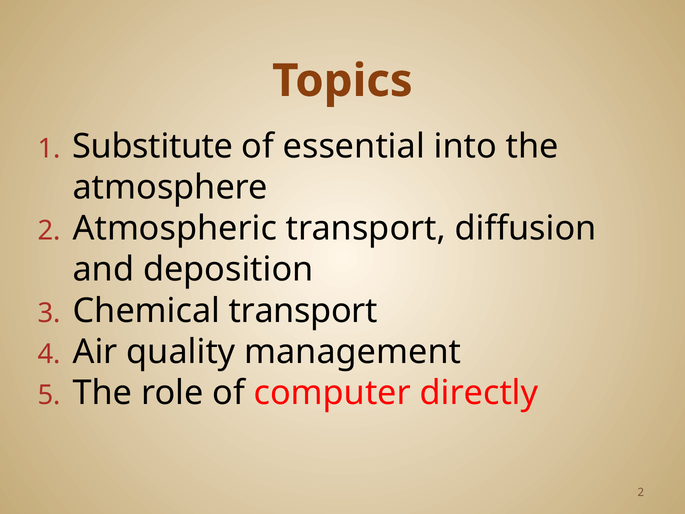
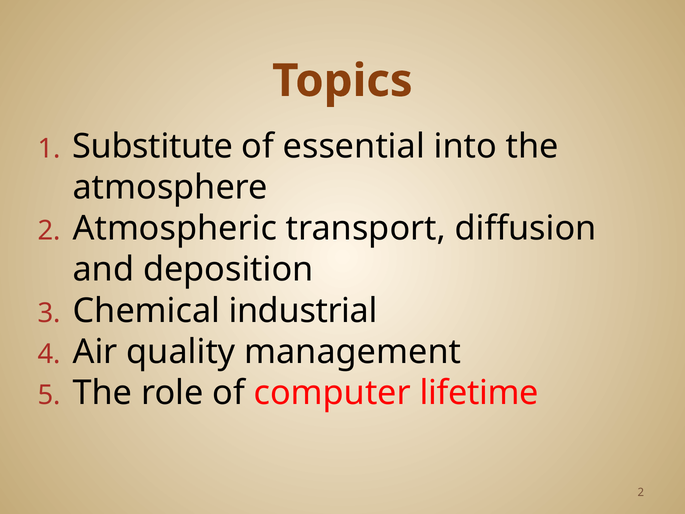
Chemical transport: transport -> industrial (303, 311)
directly: directly -> lifetime (479, 393)
